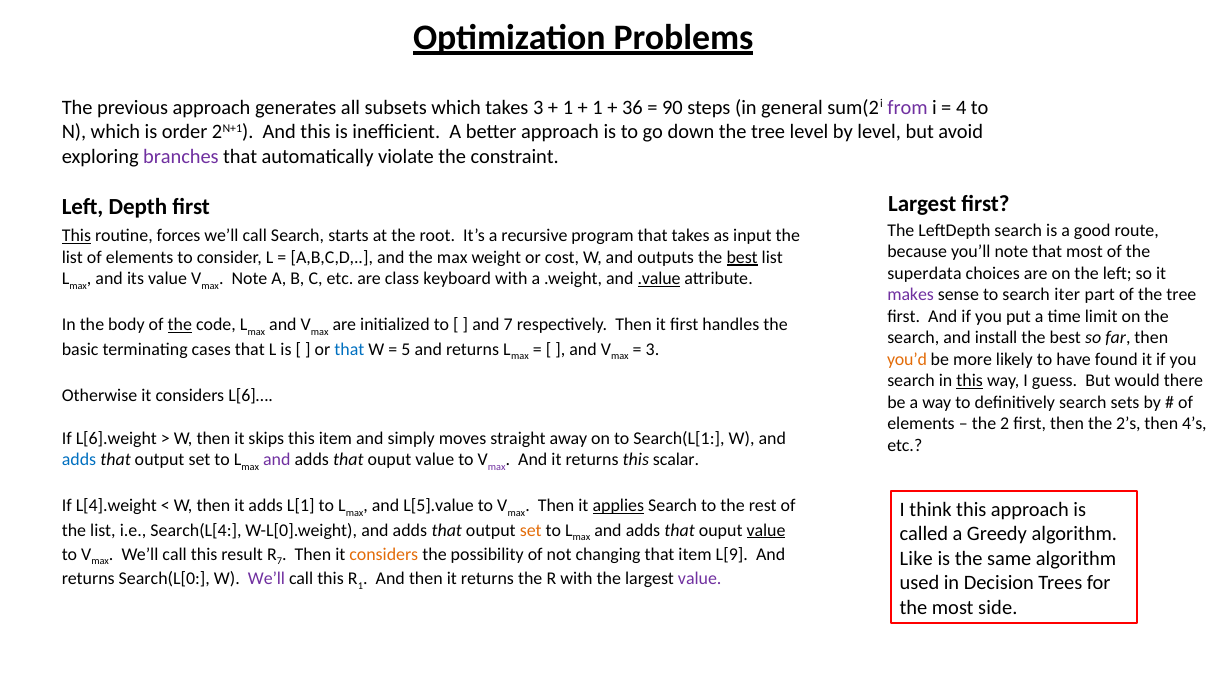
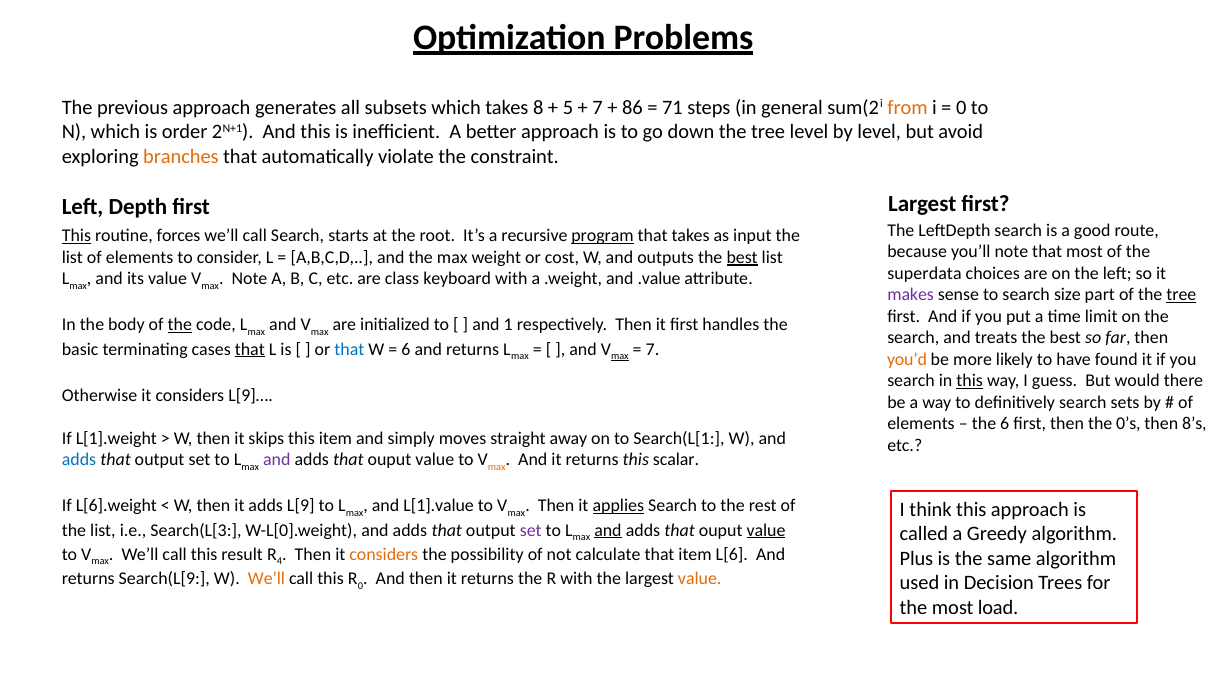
takes 3: 3 -> 8 (538, 107)
1: 1 -> 5 (568, 107)
1: 1 -> 7 (598, 107)
36: 36 -> 86 (632, 107)
90: 90 -> 71 (672, 107)
from colour: purple -> orange (908, 107)
4: 4 -> 0 (961, 107)
branches colour: purple -> orange (181, 156)
program underline: none -> present (602, 236)
.value underline: present -> none (659, 279)
iter: iter -> size (1067, 295)
tree underline: none -> present (1181, 295)
and 7: 7 -> 1 (508, 325)
install: install -> treats (996, 338)
that underline: none -> present (250, 349)
5: 5 -> 6 (406, 349)
max underline: none -> present (620, 356)
3: 3 -> 7 (653, 349)
L[6]…: L[6]… -> L[9]… (251, 395)
the 2: 2 -> 6 (1005, 424)
2’s: 2’s -> 0’s (1128, 424)
4’s: 4’s -> 8’s (1194, 424)
L[6].weight: L[6].weight -> L[1].weight (116, 438)
max colour: purple -> orange (497, 467)
L[4].weight: L[4].weight -> L[6].weight (116, 505)
L[1: L[1 -> L[9 (301, 505)
L[5].value: L[5].value -> L[1].value (439, 505)
Search(L[4: Search(L[4 -> Search(L[3 (196, 530)
set colour: orange -> purple (531, 530)
and underline: none -> present (608, 530)
R 7: 7 -> 4 (280, 561)
changing: changing -> calculate (608, 554)
L[9: L[9 -> L[6 (732, 554)
Like: Like -> Plus (916, 558)
Search(L[0: Search(L[0 -> Search(L[9 (164, 579)
We’ll colour: purple -> orange (266, 579)
R 1: 1 -> 0 (361, 586)
value colour: purple -> orange (700, 579)
side: side -> load (998, 608)
